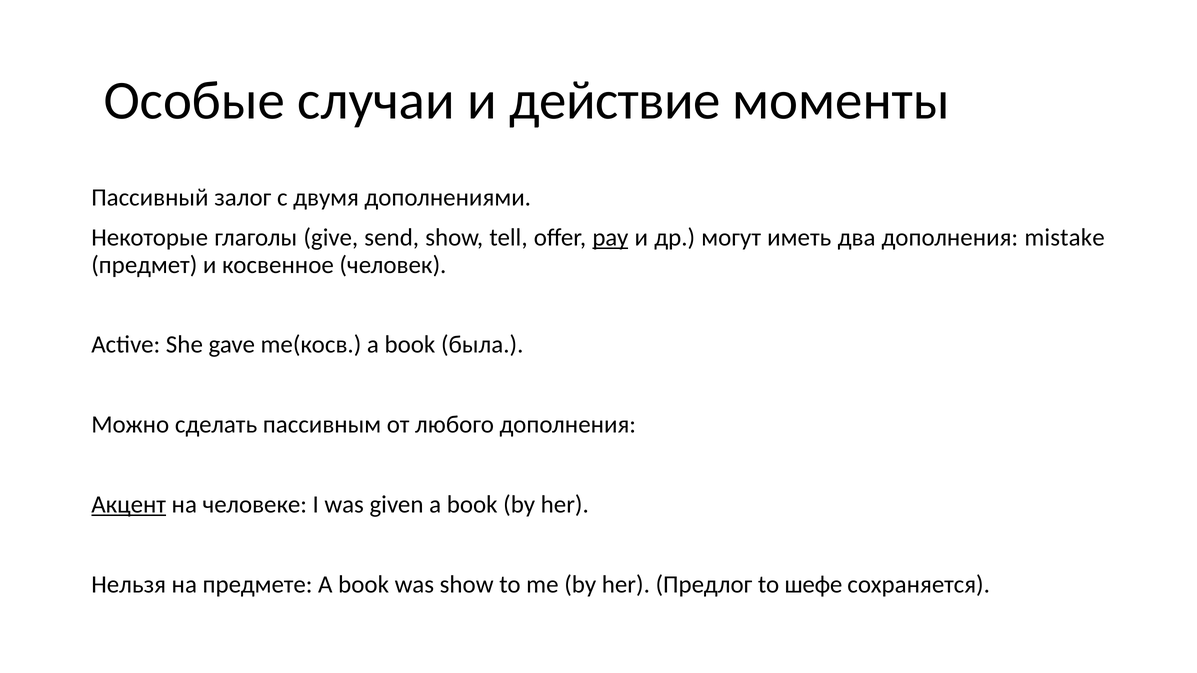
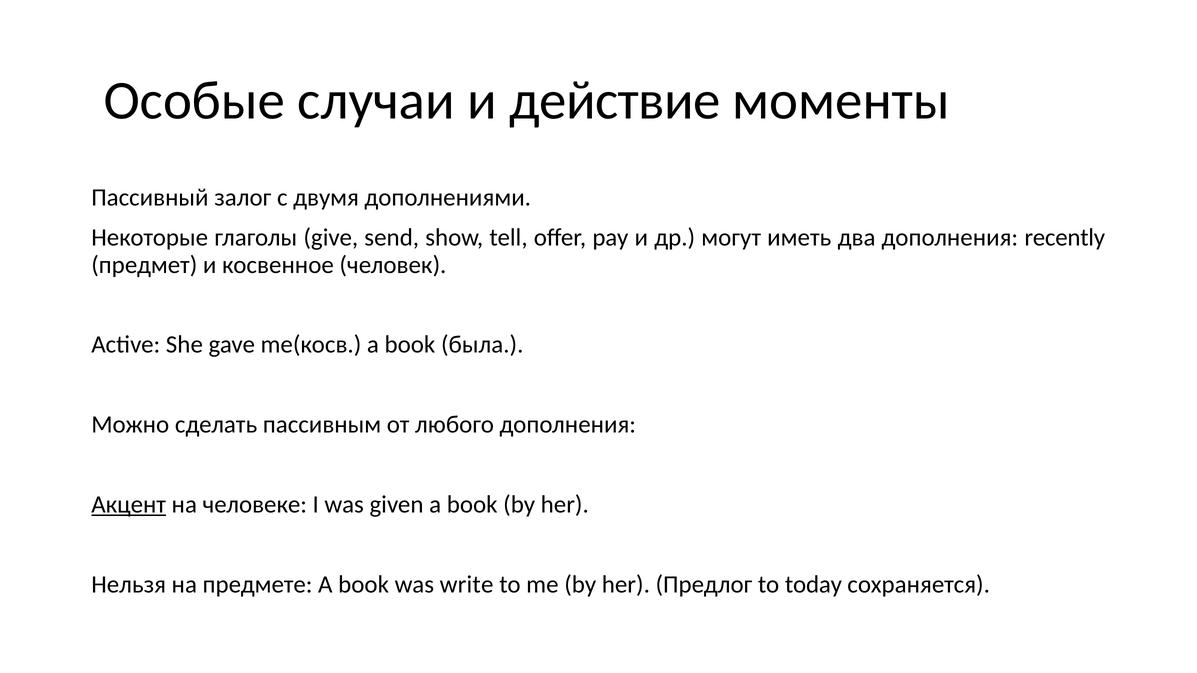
pay underline: present -> none (610, 237)
mistake: mistake -> recently (1065, 237)
was show: show -> write (467, 585)
шефе: шефе -> today (813, 585)
